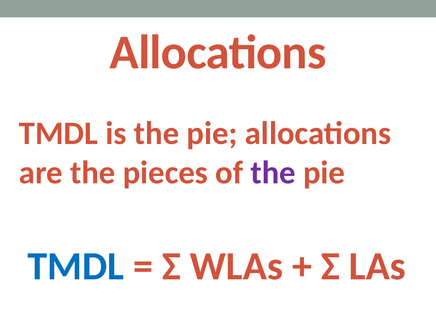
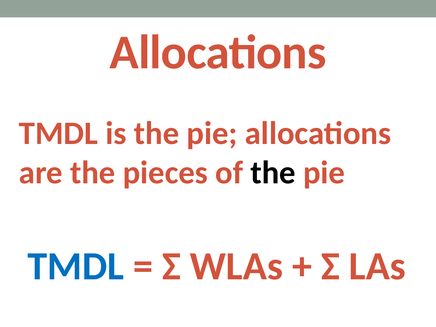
the colour: purple -> black (273, 173)
